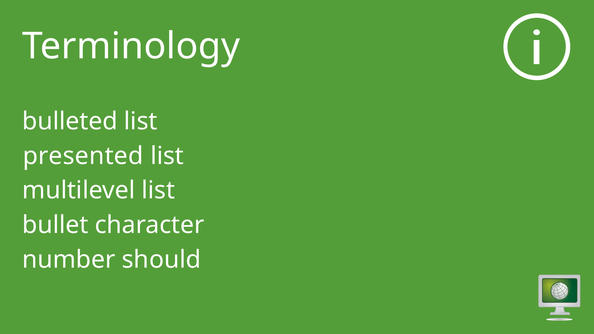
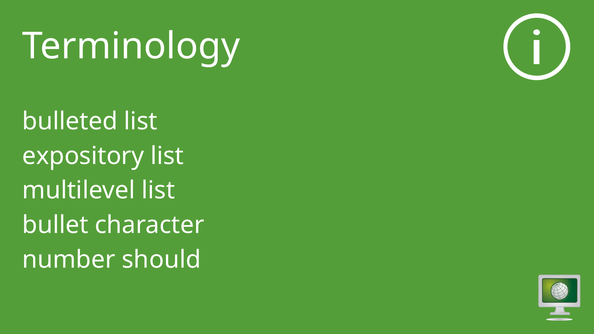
presented: presented -> expository (83, 156)
